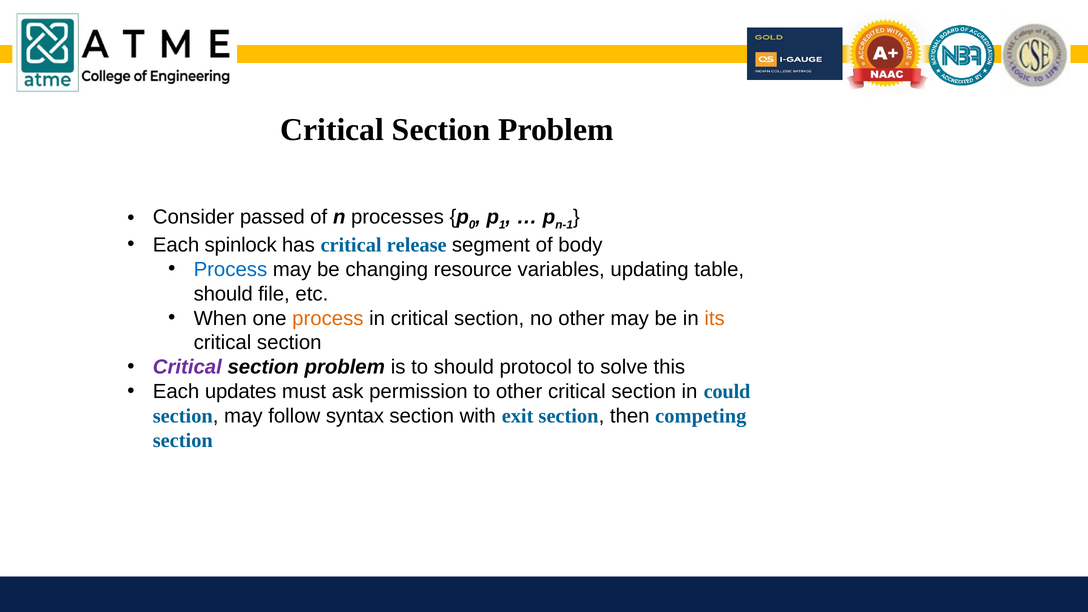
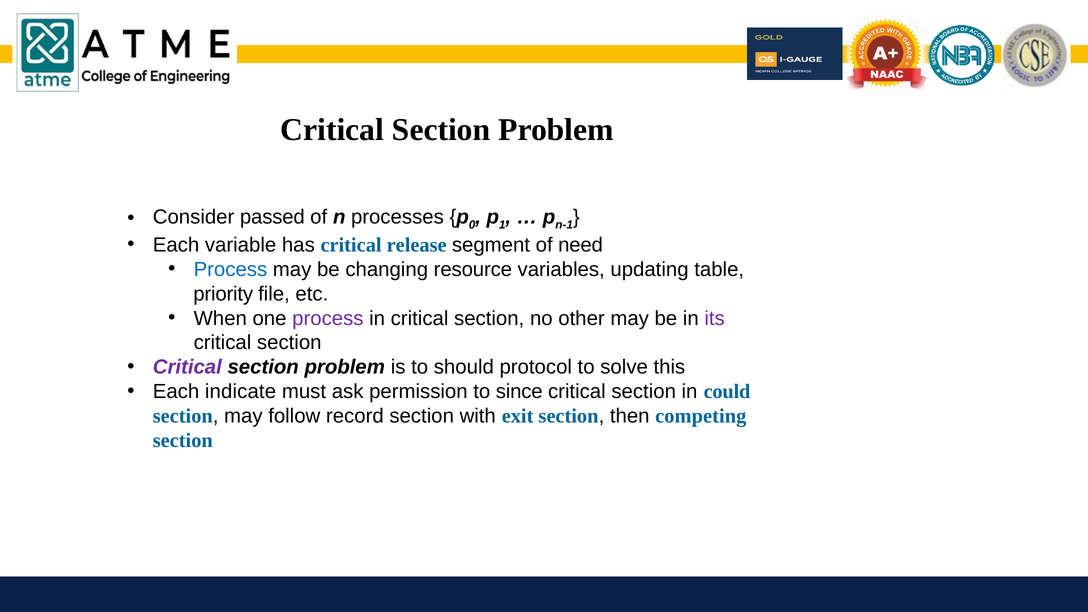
spinlock: spinlock -> variable (241, 245)
body: body -> need (581, 245)
should: should -> priority (223, 294)
process colour: orange -> purple (328, 318)
its colour: orange -> purple (715, 318)
updates: updates -> indicate (241, 392)
to other: other -> since (519, 392)
syntax: syntax -> record (355, 416)
